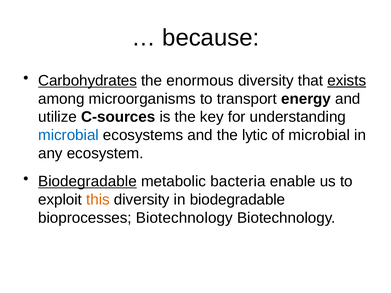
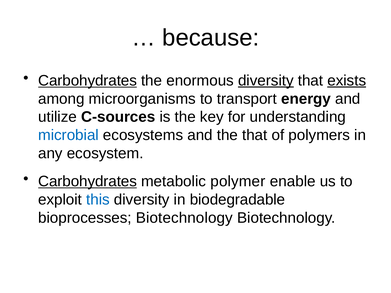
diversity underline: none -> present (266, 81)
the lytic: lytic -> that (255, 135)
of microbial: microbial -> polymers (319, 135)
Biodegradable: Biodegradable -> Carbohydrates (88, 181)
bacteria: bacteria -> polymer (238, 181)
this colour: orange -> blue (98, 200)
